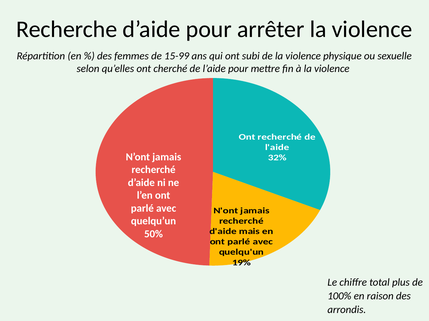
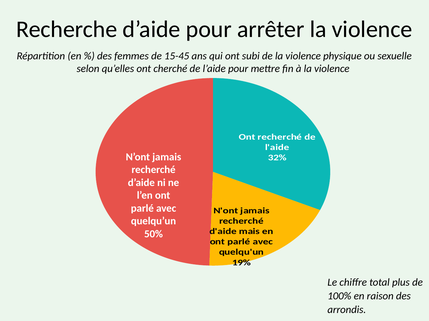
15-99: 15-99 -> 15-45 (177, 56)
